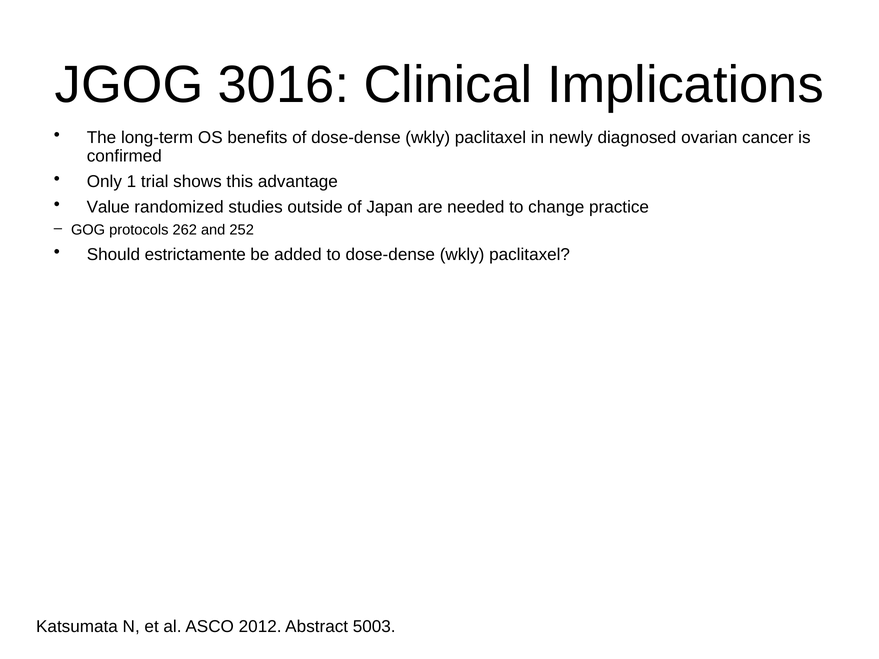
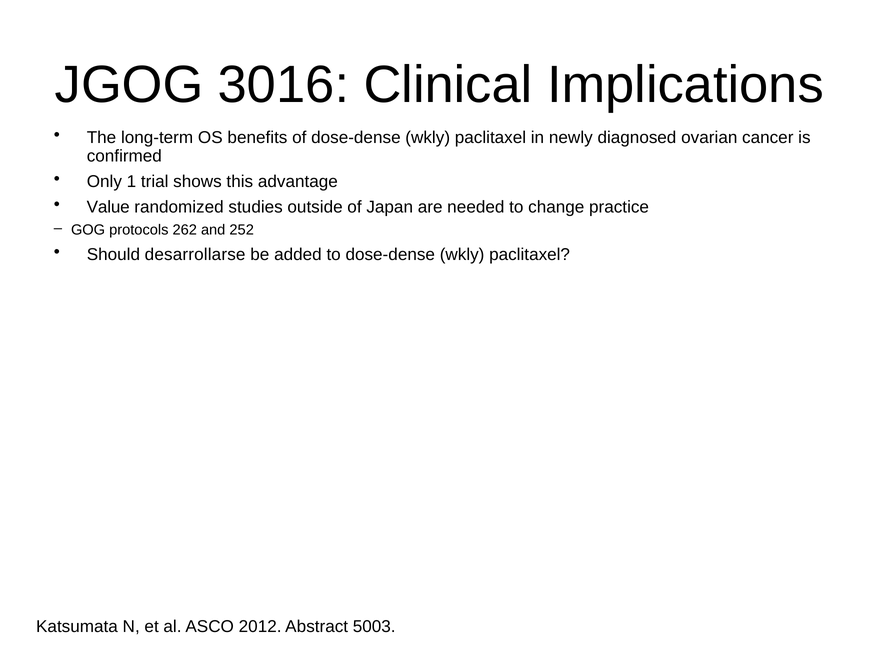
estrictamente: estrictamente -> desarrollarse (195, 255)
